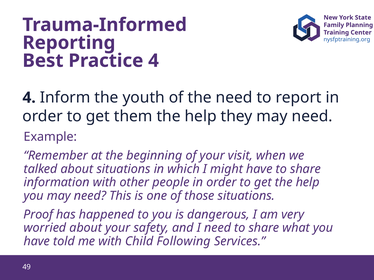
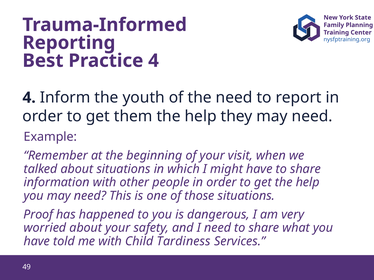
Following: Following -> Tardiness (184, 242)
